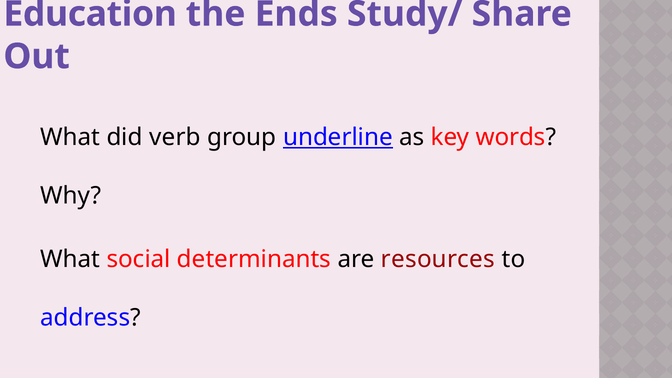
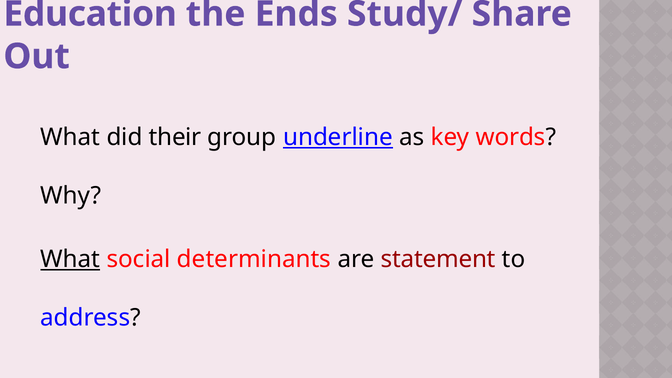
verb: verb -> their (175, 137)
What underline: none -> present (70, 259)
resources: resources -> statement (438, 259)
